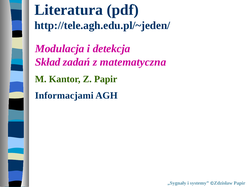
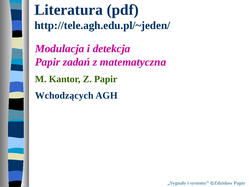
Skład: Skład -> Papir (48, 62)
Informacjami: Informacjami -> Wchodzących (64, 95)
